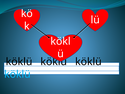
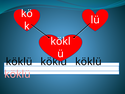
köklü colour: light blue -> pink (17, 74)
